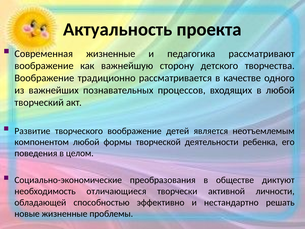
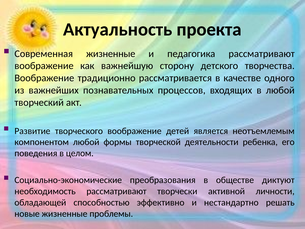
необходимость отличающиеся: отличающиеся -> рассматривают (117, 191)
